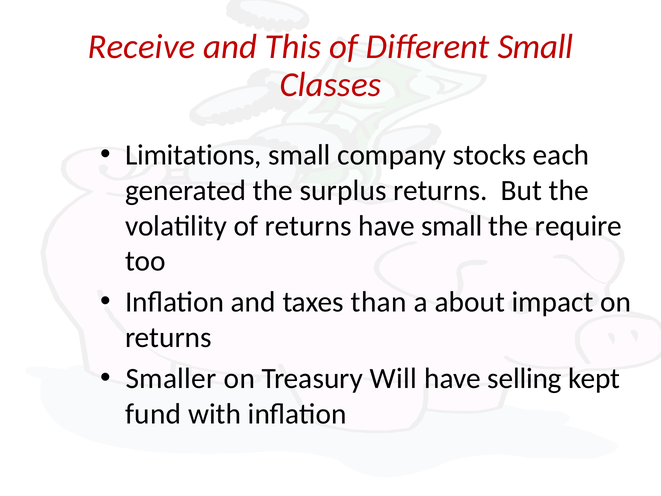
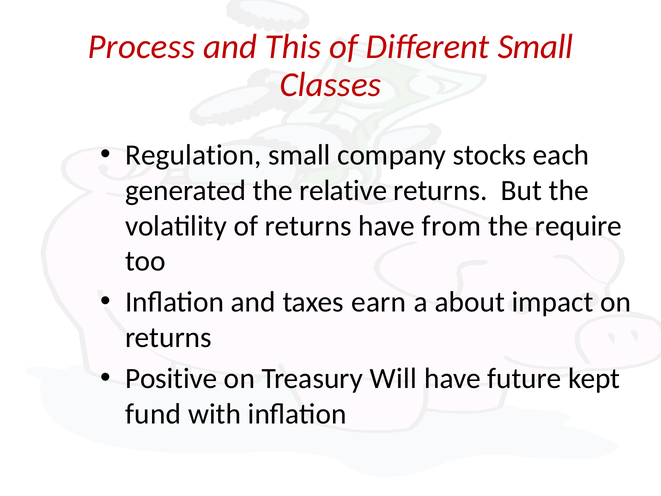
Receive: Receive -> Process (141, 47)
Limitations: Limitations -> Regulation (193, 155)
surplus: surplus -> relative (343, 190)
have small: small -> from (451, 226)
than: than -> earn (379, 302)
Smaller: Smaller -> Positive (171, 379)
selling: selling -> future (525, 379)
